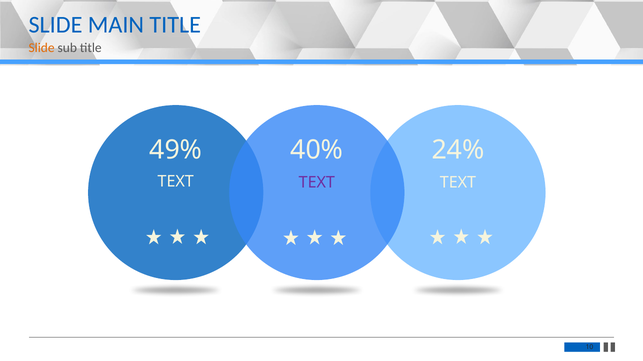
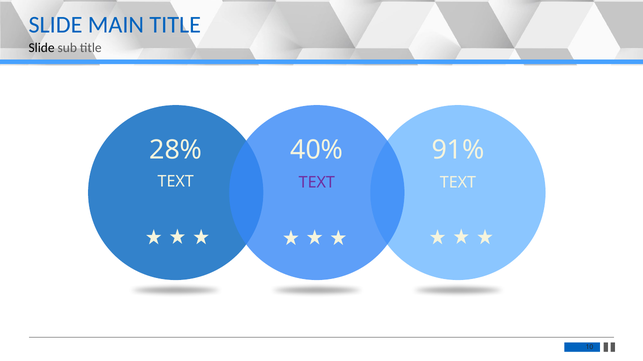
Slide colour: orange -> black (42, 48)
49%: 49% -> 28% (176, 150)
24%: 24% -> 91% (458, 150)
